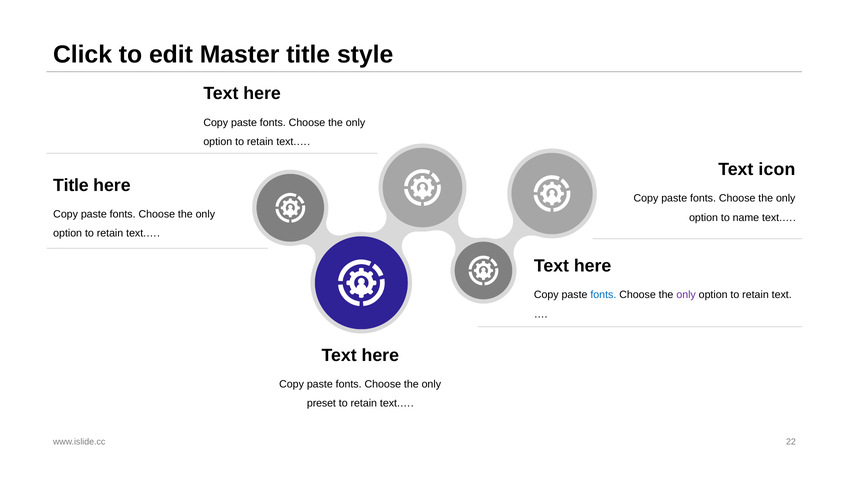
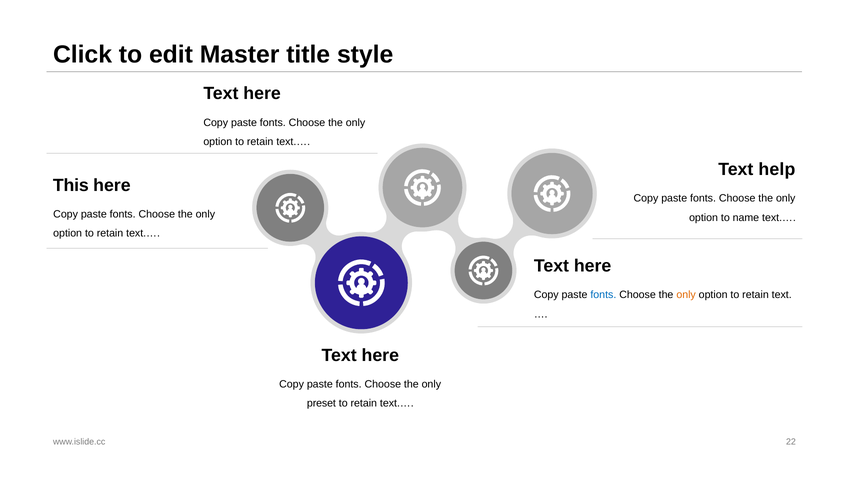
icon: icon -> help (777, 170)
Title: Title -> This (71, 186)
only colour: purple -> orange (686, 295)
